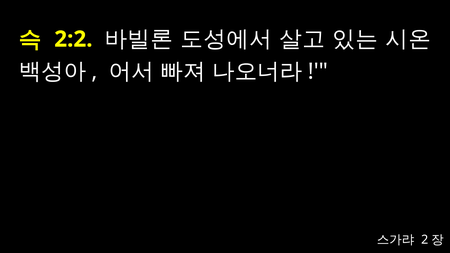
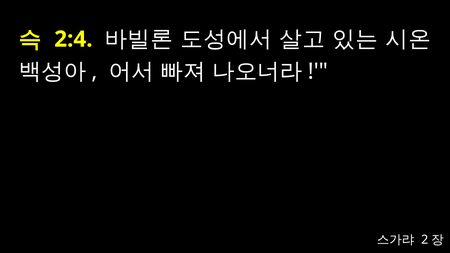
2:2: 2:2 -> 2:4 (73, 39)
